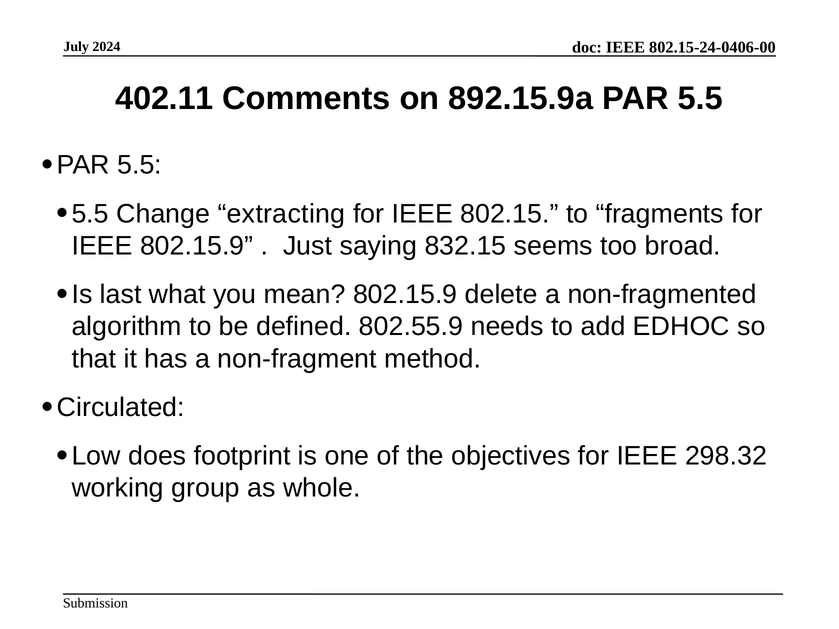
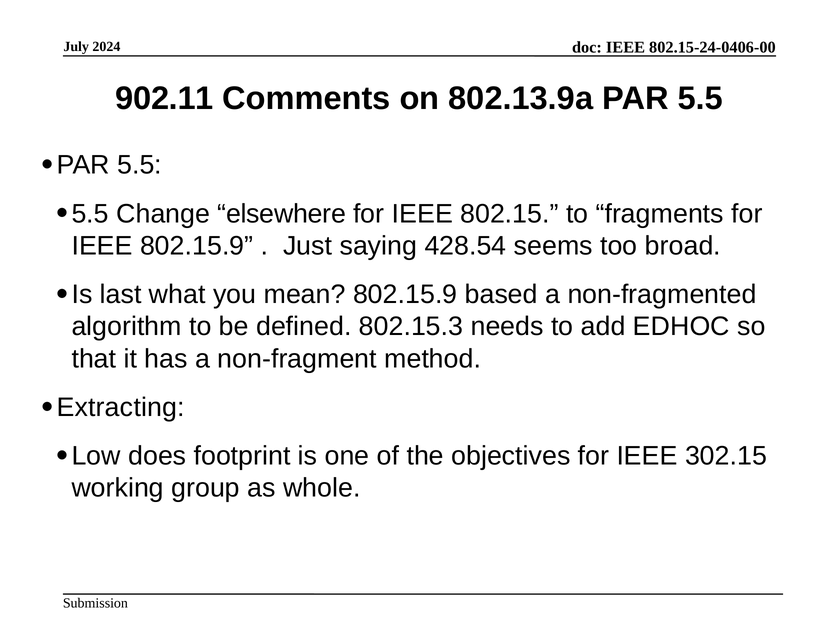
402.11: 402.11 -> 902.11 (165, 99)
892.15.9a: 892.15.9a -> 802.13.9a (521, 99)
extracting: extracting -> elsewhere (282, 214)
832.15: 832.15 -> 428.54 (465, 246)
delete: delete -> based (501, 295)
802.55.9: 802.55.9 -> 802.15.3 (411, 327)
Circulated: Circulated -> Extracting (121, 408)
298.32: 298.32 -> 302.15 (726, 456)
